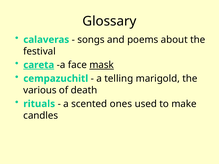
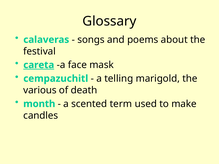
mask underline: present -> none (102, 65)
rituals: rituals -> month (39, 104)
ones: ones -> term (121, 104)
